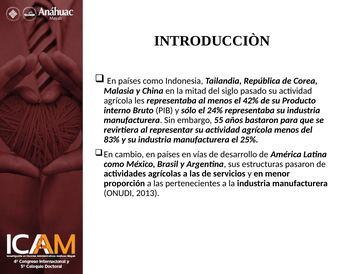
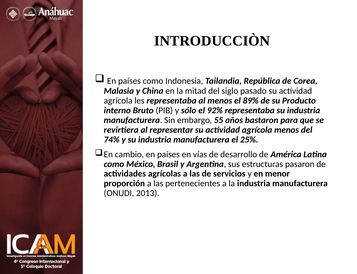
42%: 42% -> 89% (251, 101)
24%: 24% -> 92% (215, 111)
83%: 83% -> 74% (112, 140)
